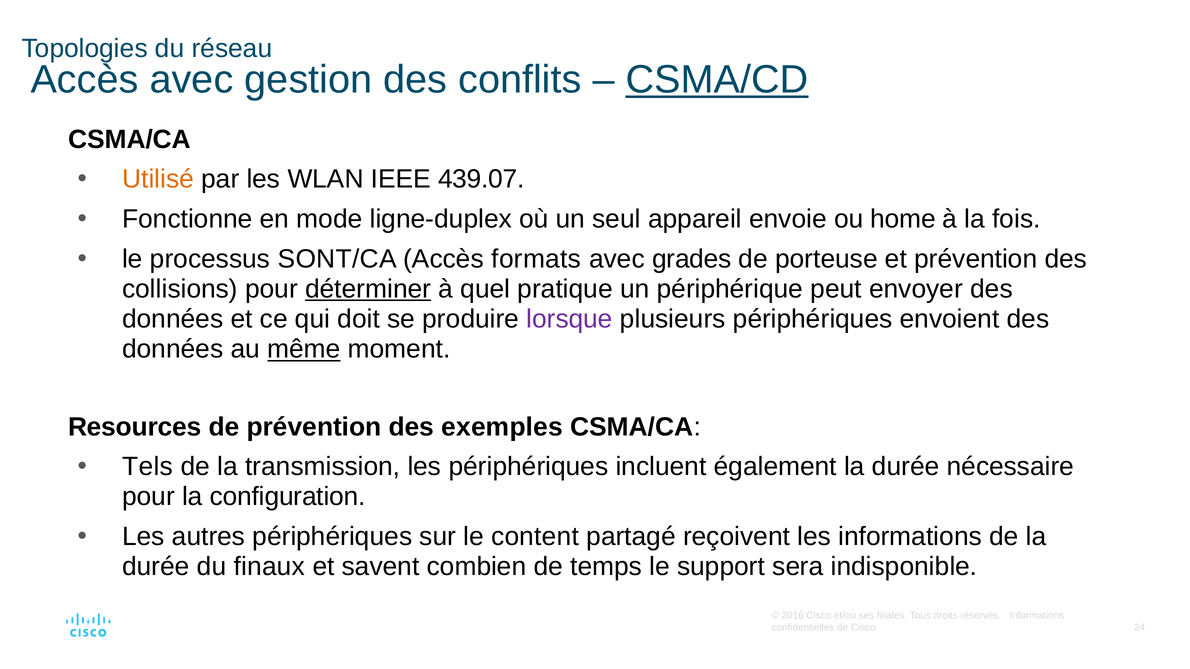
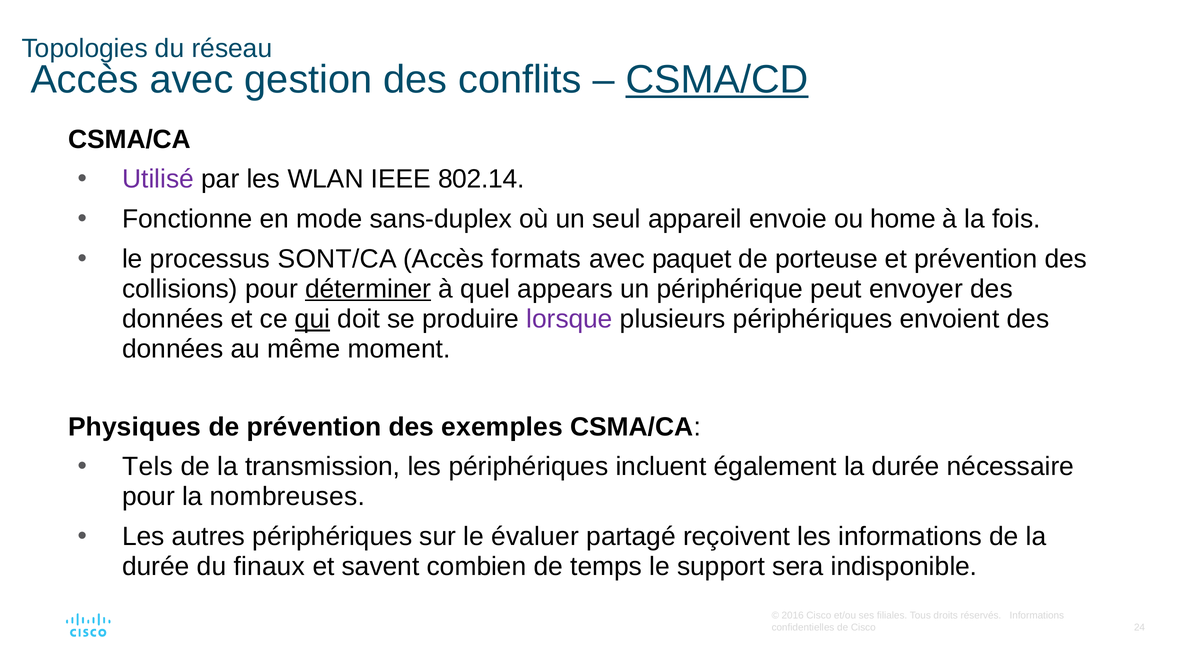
Utilisé colour: orange -> purple (158, 179)
439.07: 439.07 -> 802.14 (481, 179)
ligne-duplex: ligne-duplex -> sans-duplex (441, 219)
grades: grades -> paquet (692, 259)
pratique: pratique -> appears (565, 289)
qui underline: none -> present (313, 319)
même underline: present -> none (304, 349)
Resources: Resources -> Physiques (135, 427)
configuration: configuration -> nombreuses (287, 497)
content: content -> évaluer (535, 537)
